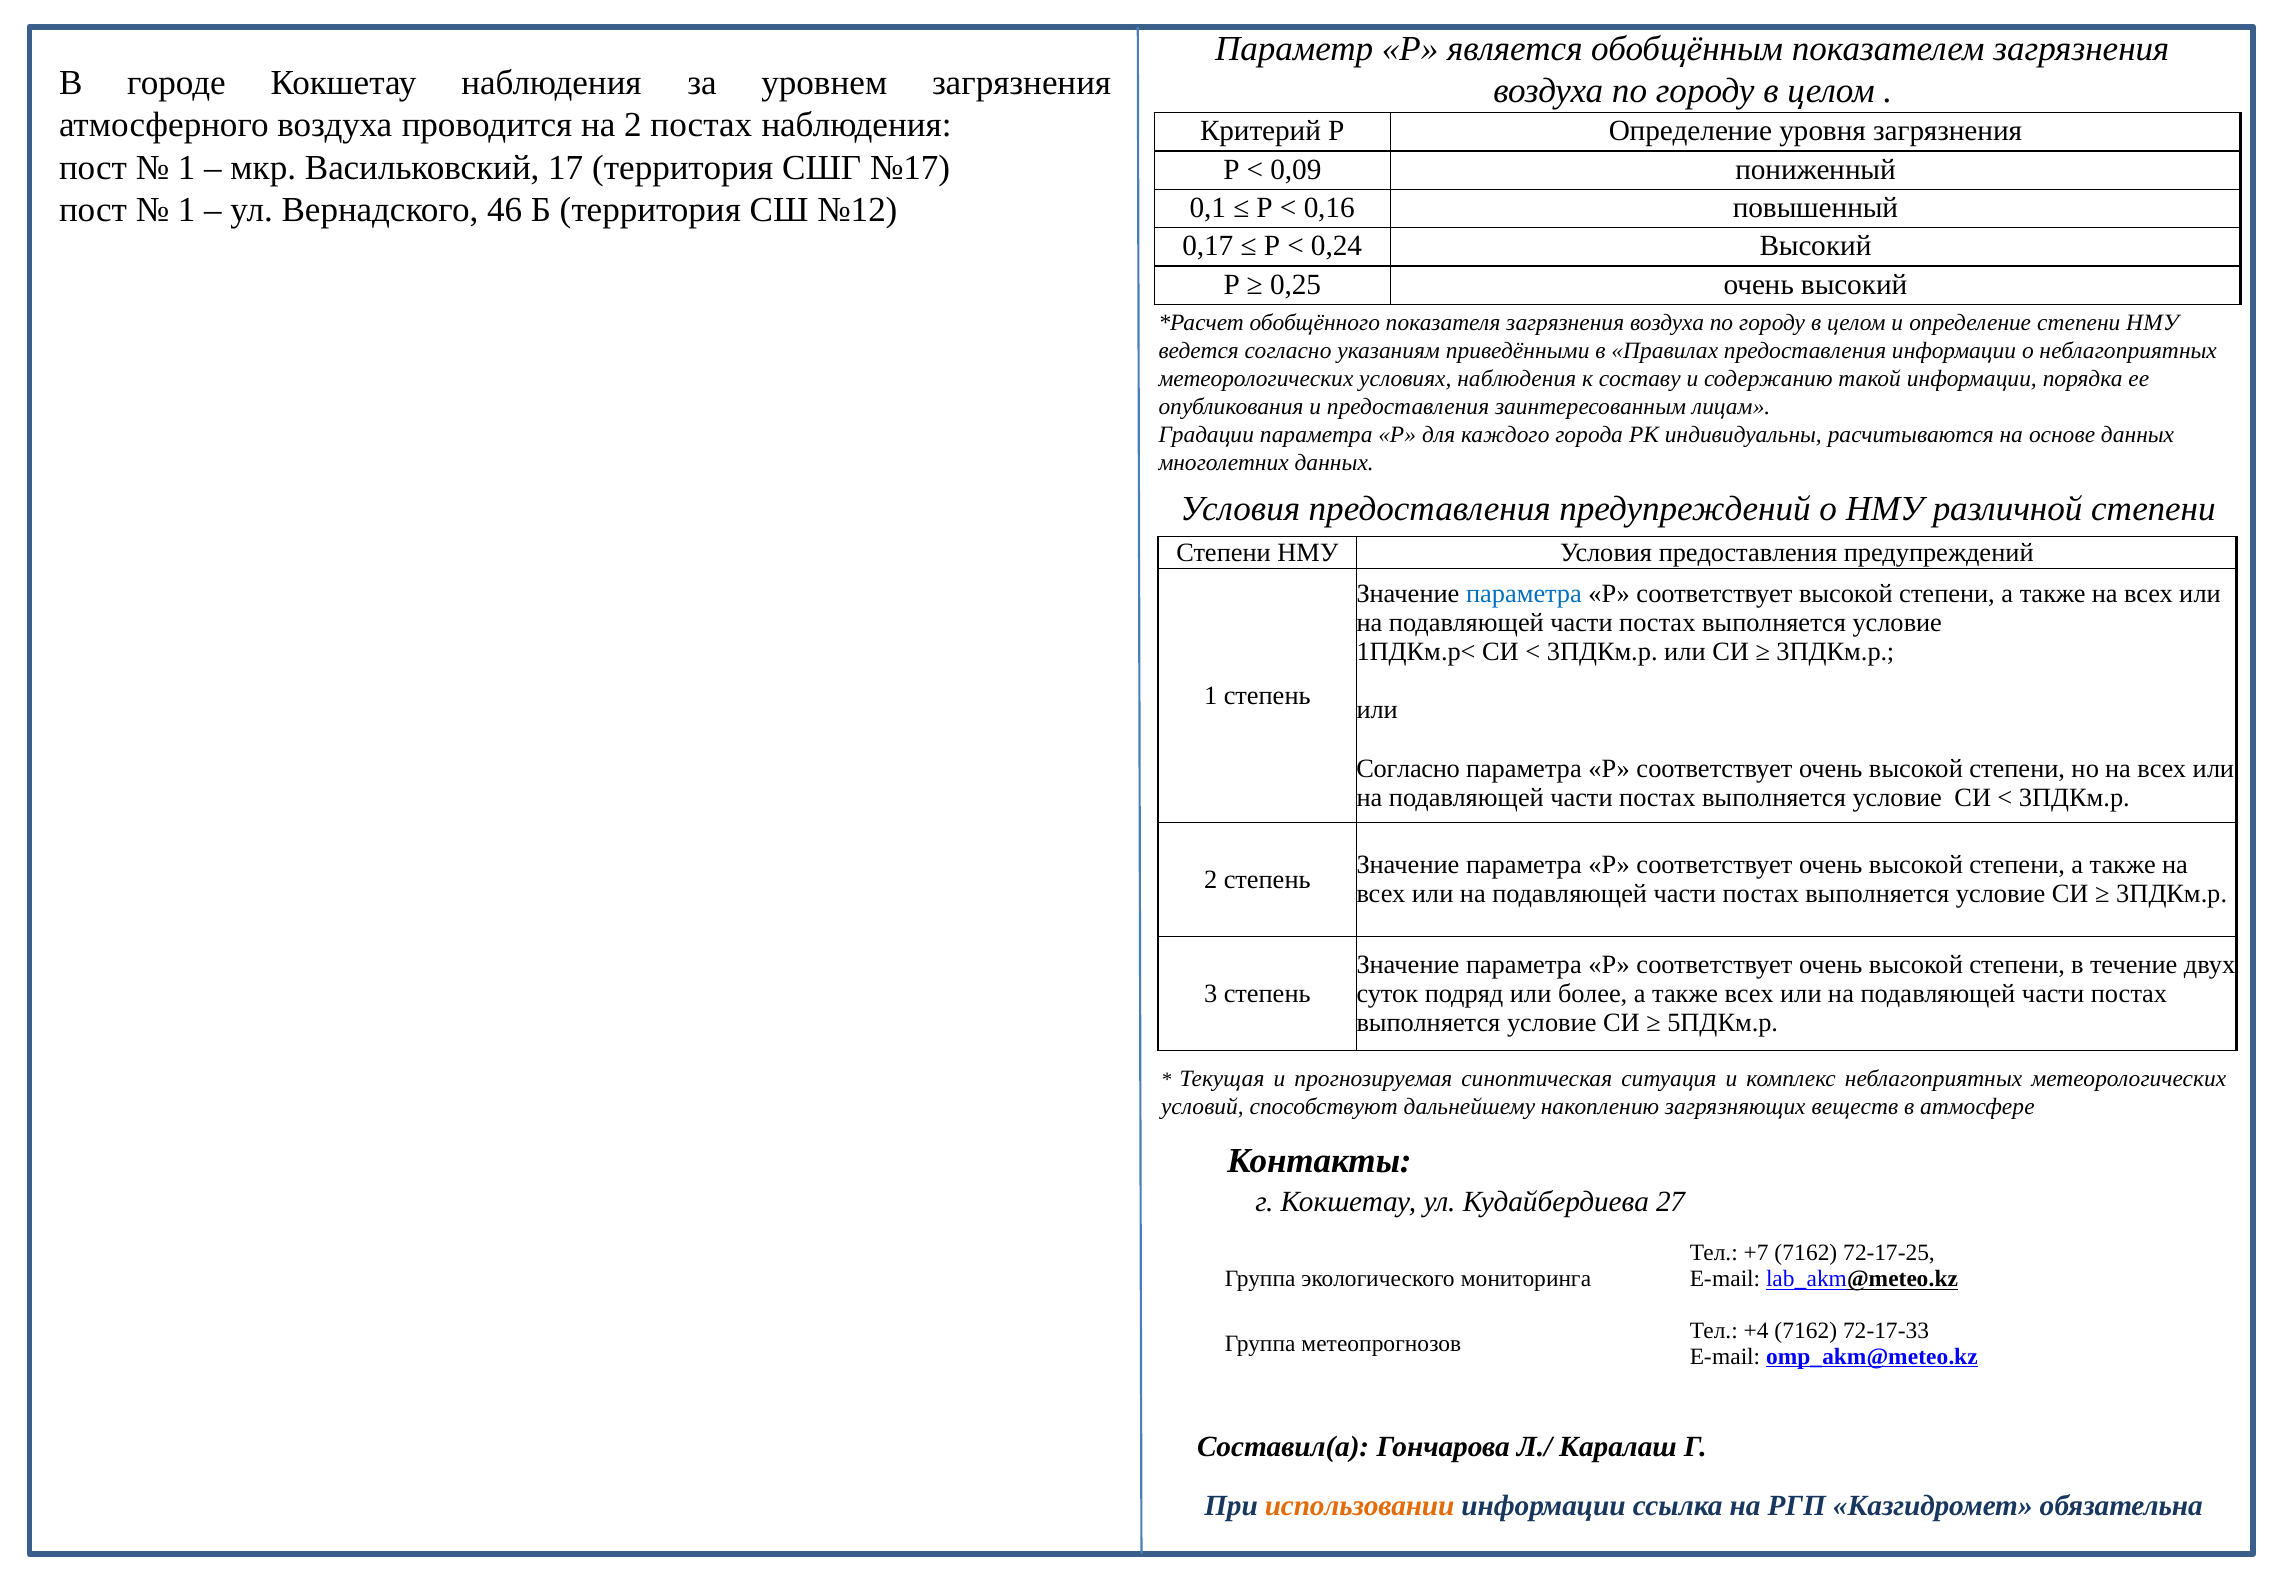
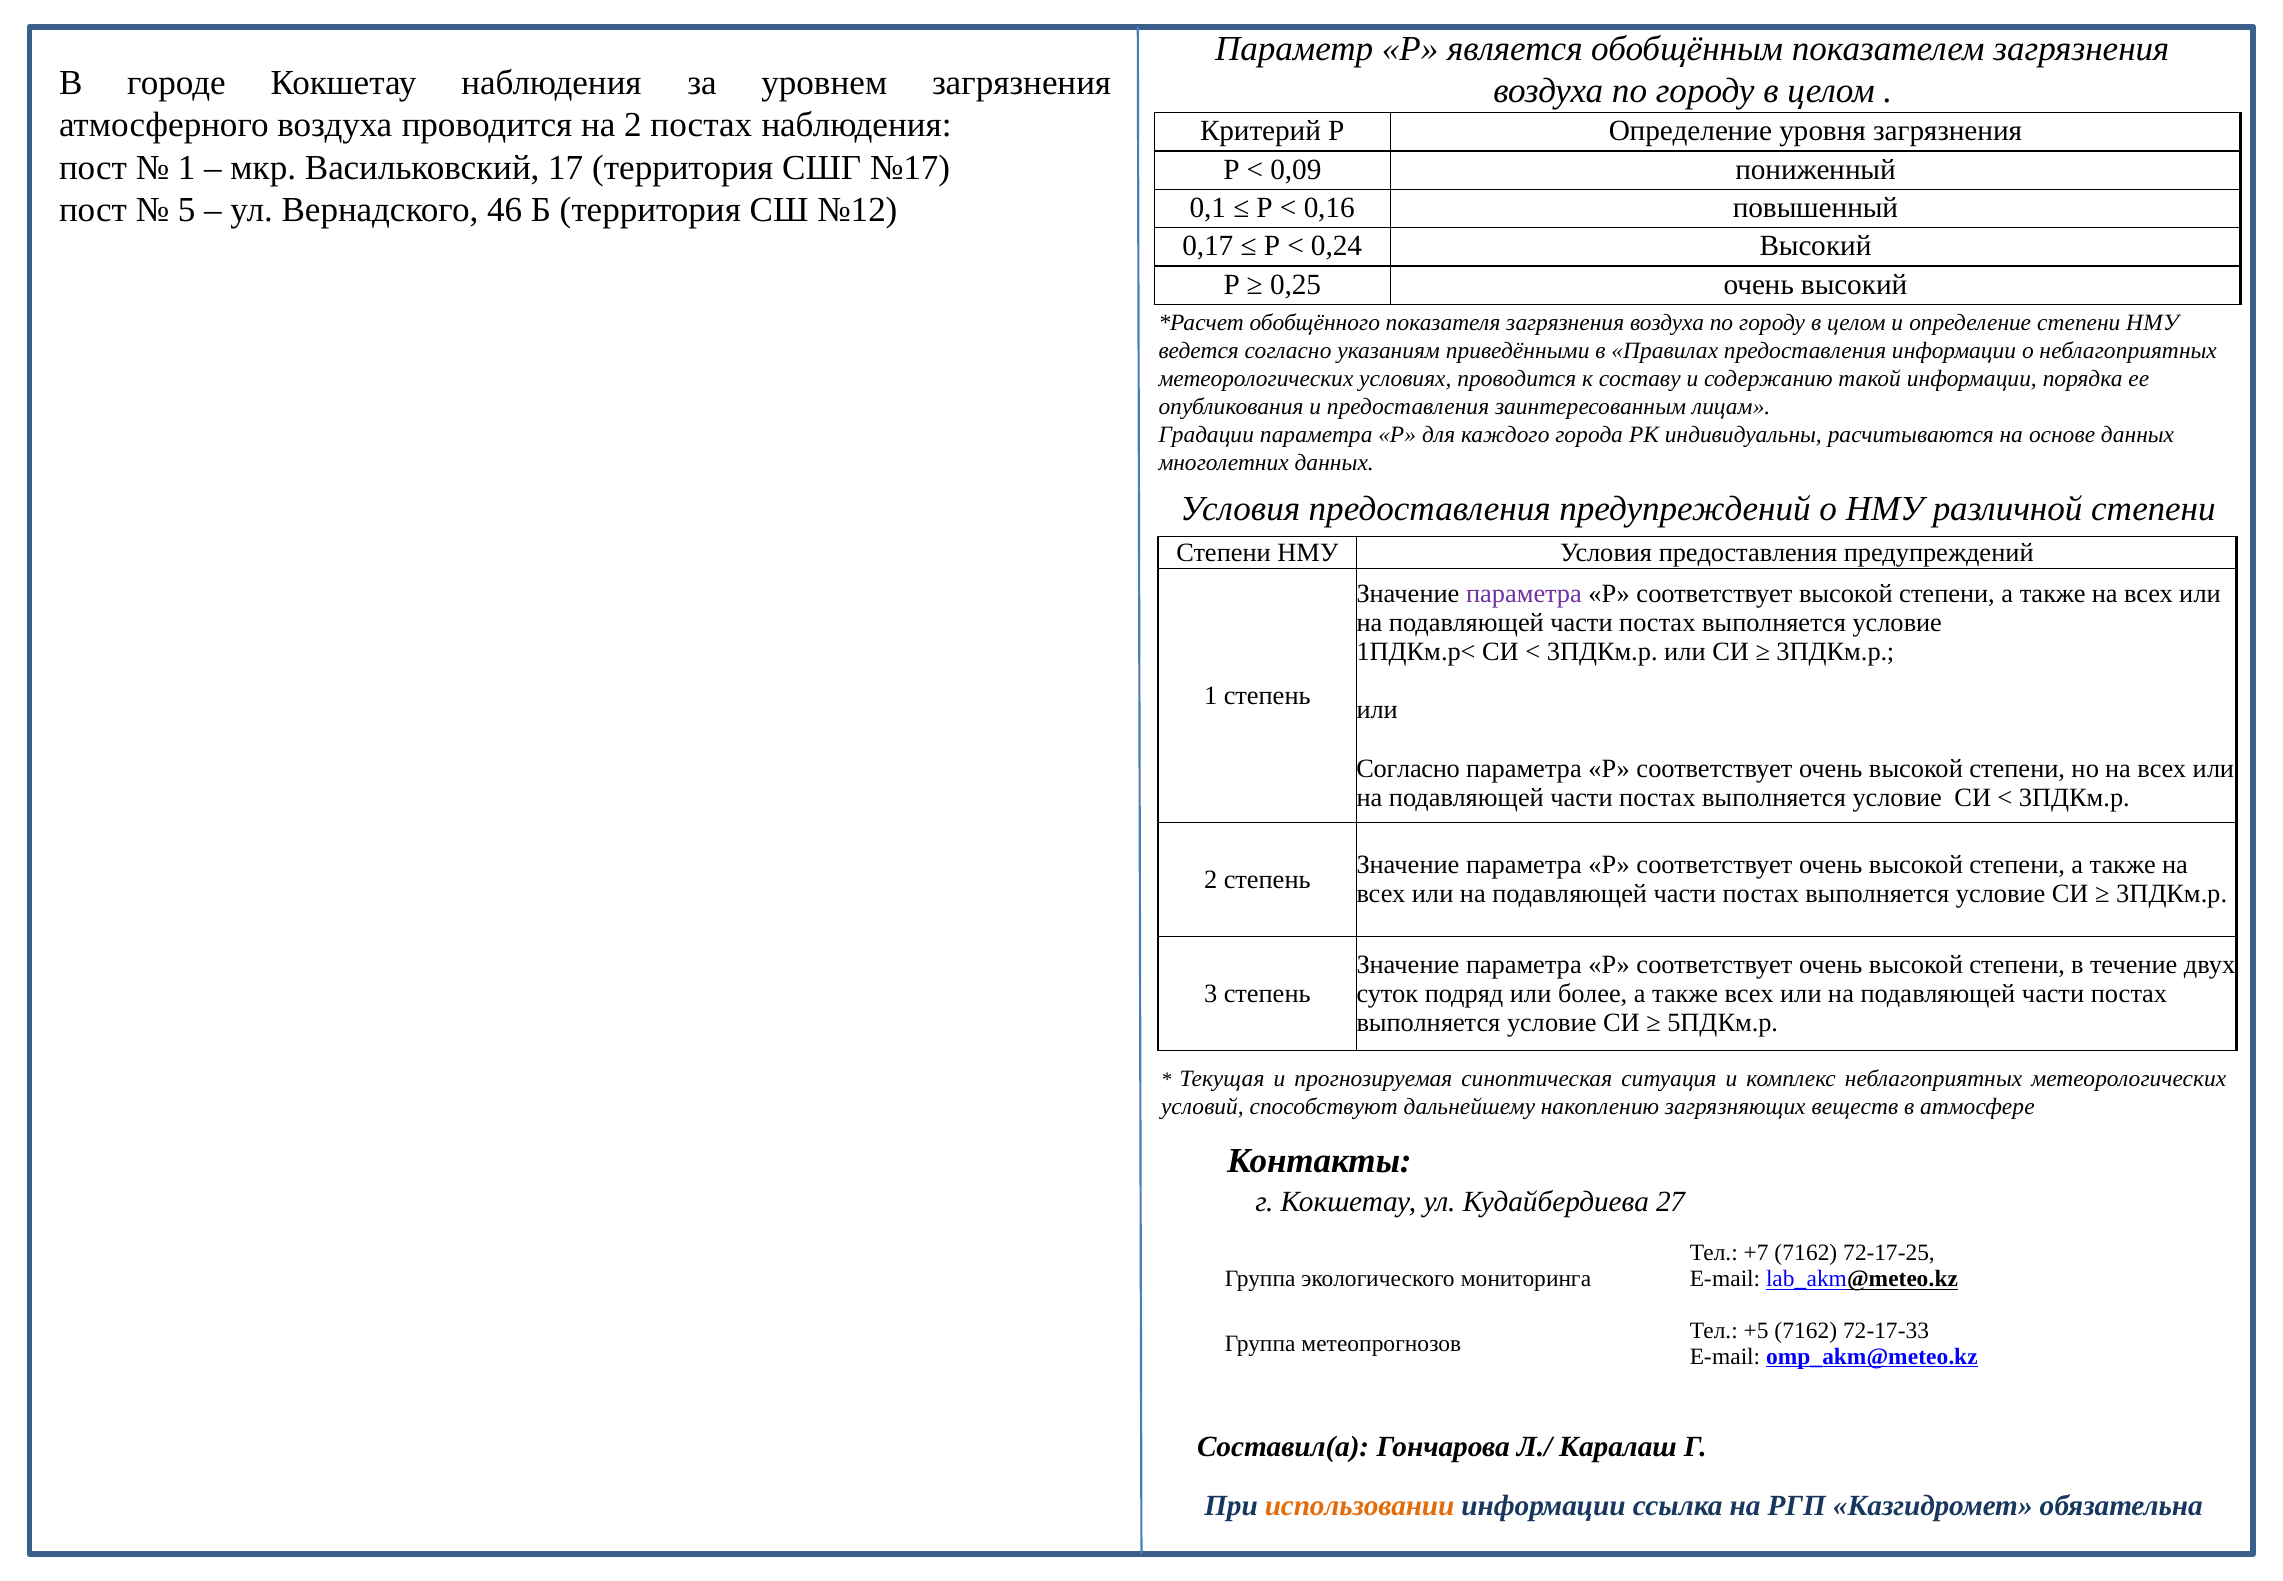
1: 1 -> 5 (187, 210)
условиях наблюдения: наблюдения -> проводится (1517, 379)
параметра colour: blue -> purple (1524, 593)
+4: +4 -> +5 (1756, 1330)
